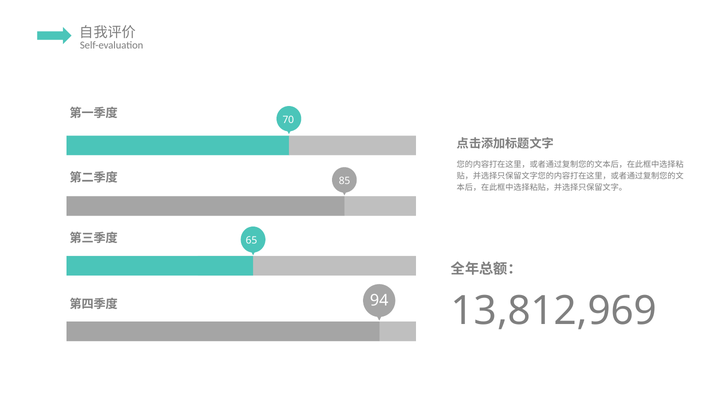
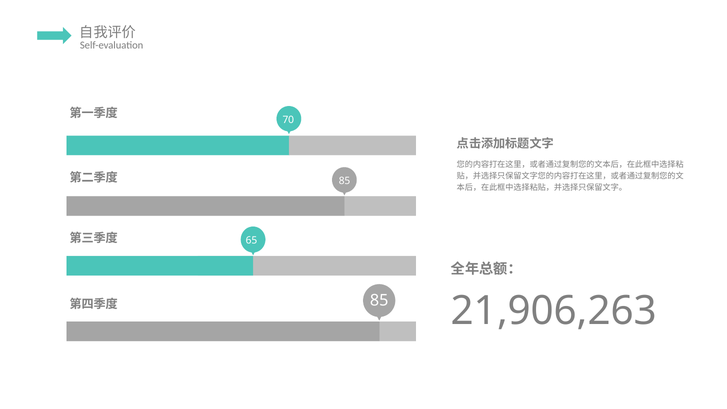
94: 94 -> 85 (379, 300)
13,812,969: 13,812,969 -> 21,906,263 (554, 311)
